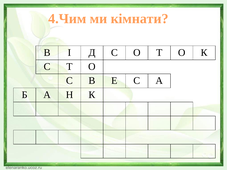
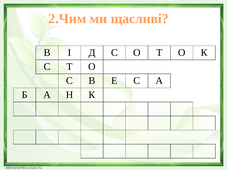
4.Чим: 4.Чим -> 2.Чим (67, 19)
кімнати: кімнати -> щасливі (140, 19)
